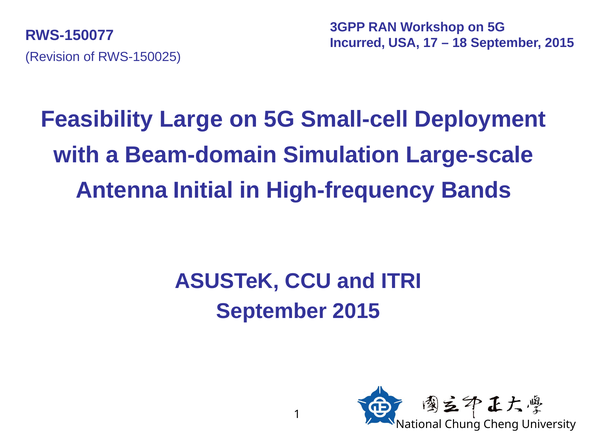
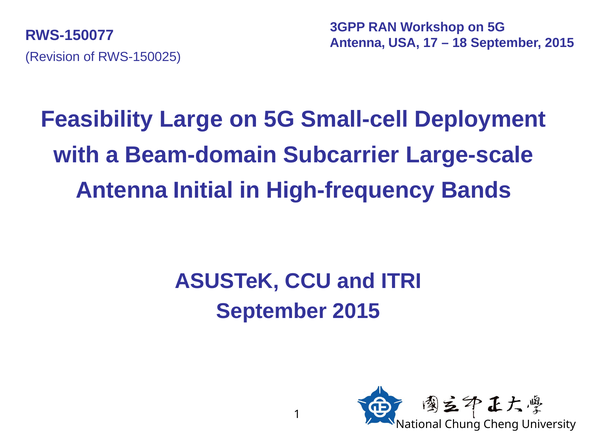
Incurred: Incurred -> Antenna (357, 43)
Simulation: Simulation -> Subcarrier (341, 155)
